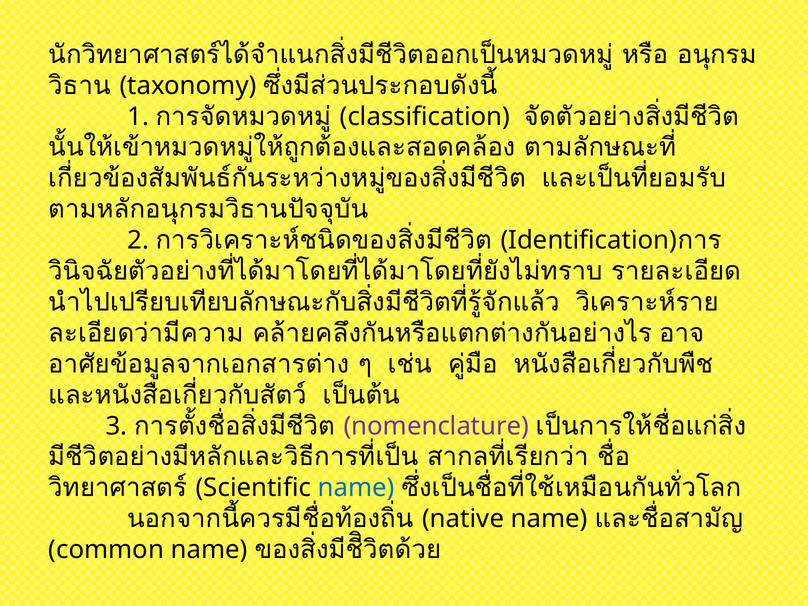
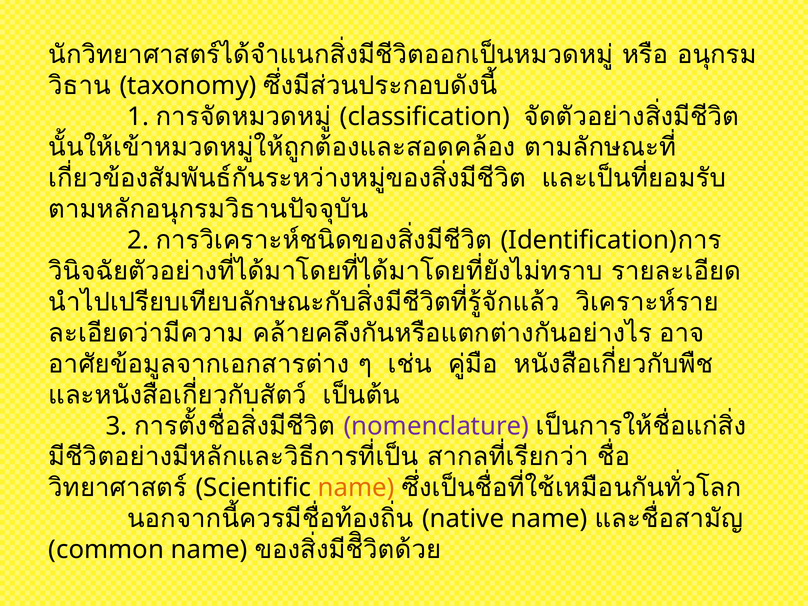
name colour: blue -> orange (356, 488)
